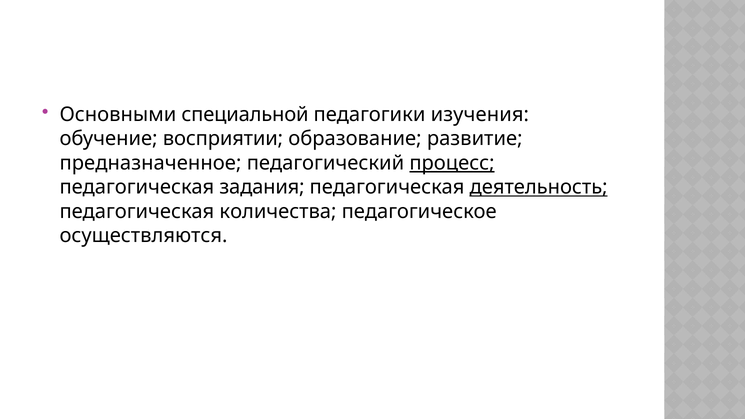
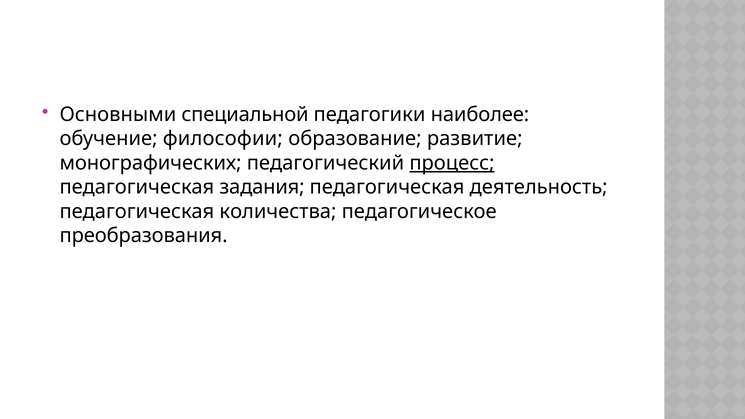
изучения: изучения -> наиболее (480, 115)
восприятии: восприятии -> философии (223, 139)
предназначенное: предназначенное -> монографических (151, 163)
деятельность underline: present -> none (539, 187)
осуществляются: осуществляются -> преобразования (144, 236)
